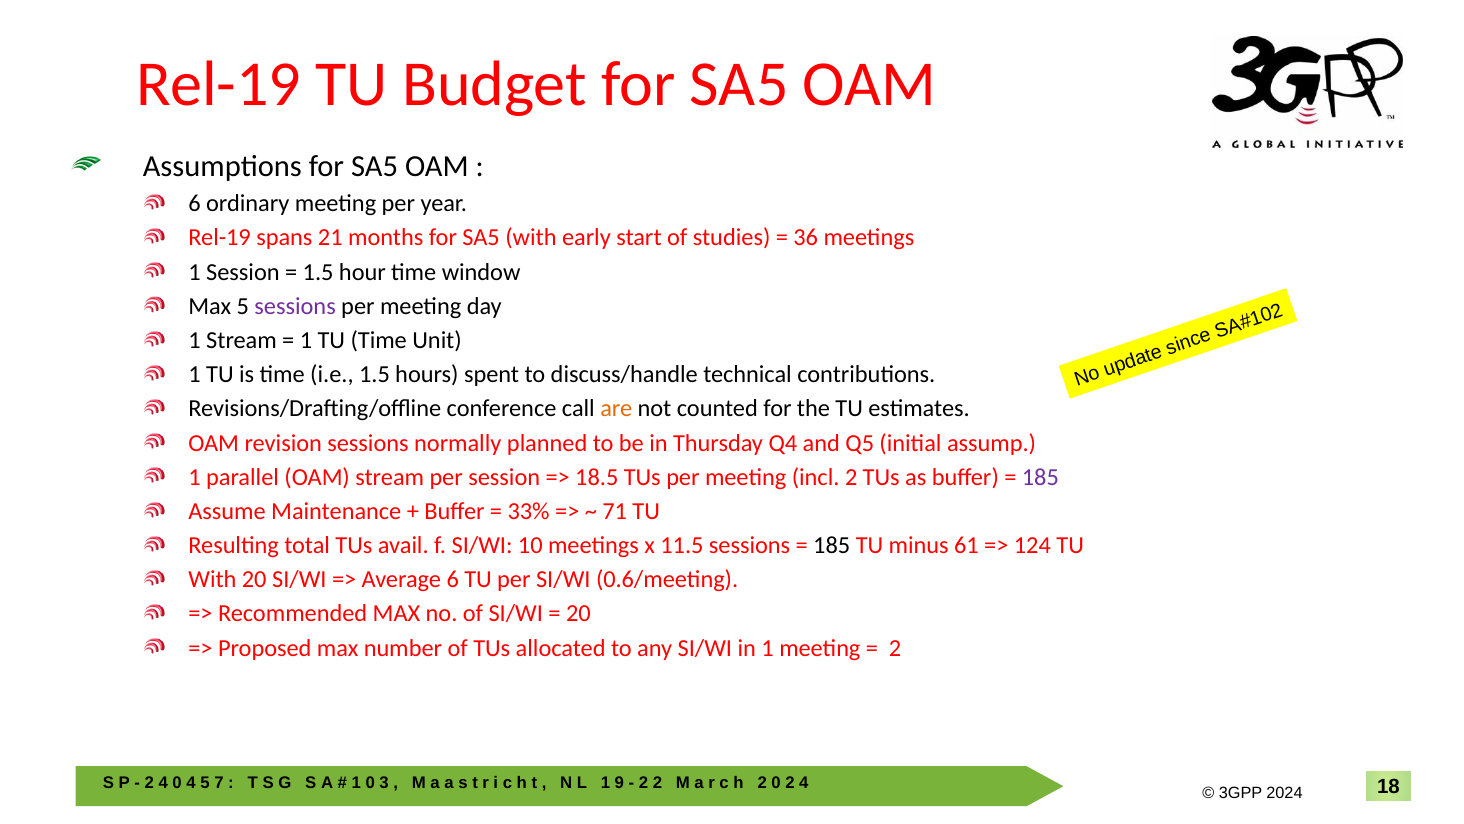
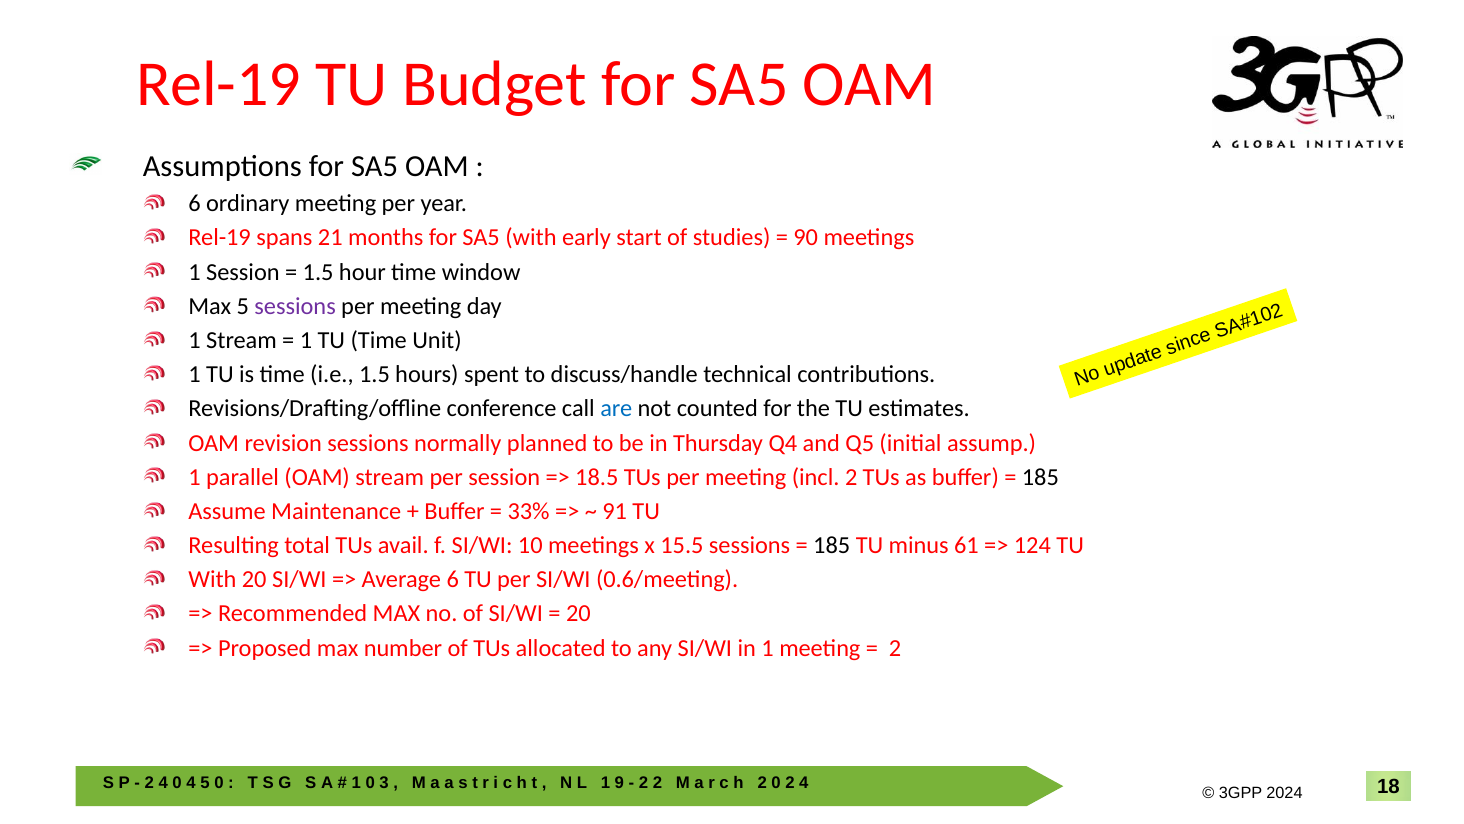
36: 36 -> 90 (806, 238)
are colour: orange -> blue (616, 409)
185 colour: purple -> black (1040, 477)
71: 71 -> 91 (615, 511)
11.5: 11.5 -> 15.5 (682, 545)
5 7: 7 -> 0 (219, 782)
